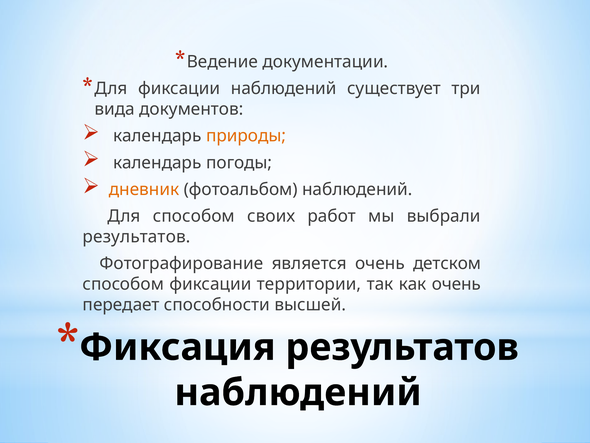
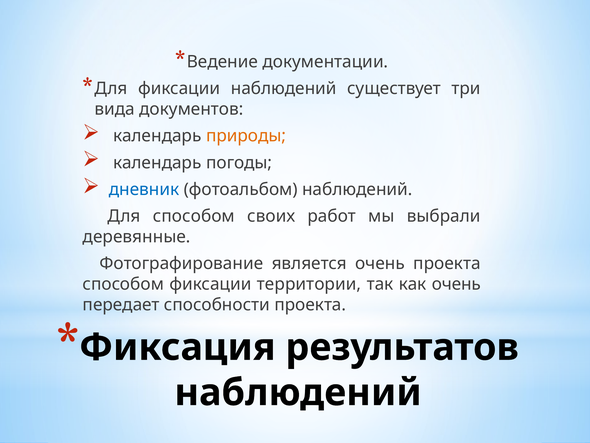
дневник colour: orange -> blue (144, 189)
результатов: результатов -> деревянные (137, 237)
очень детском: детском -> проекта (447, 263)
способности высшей: высшей -> проекта (310, 305)
